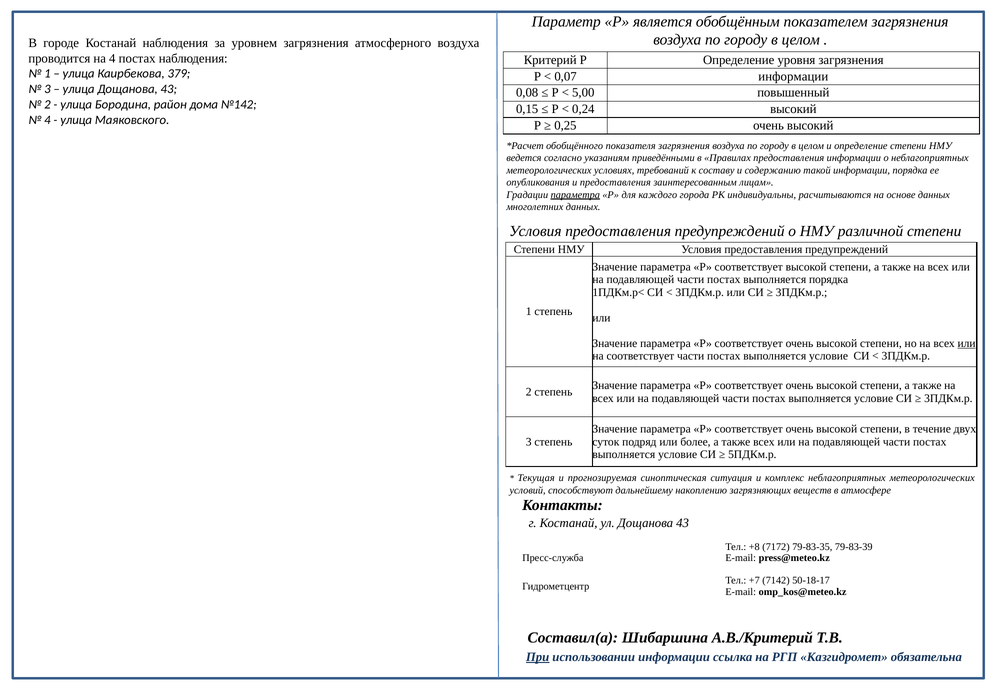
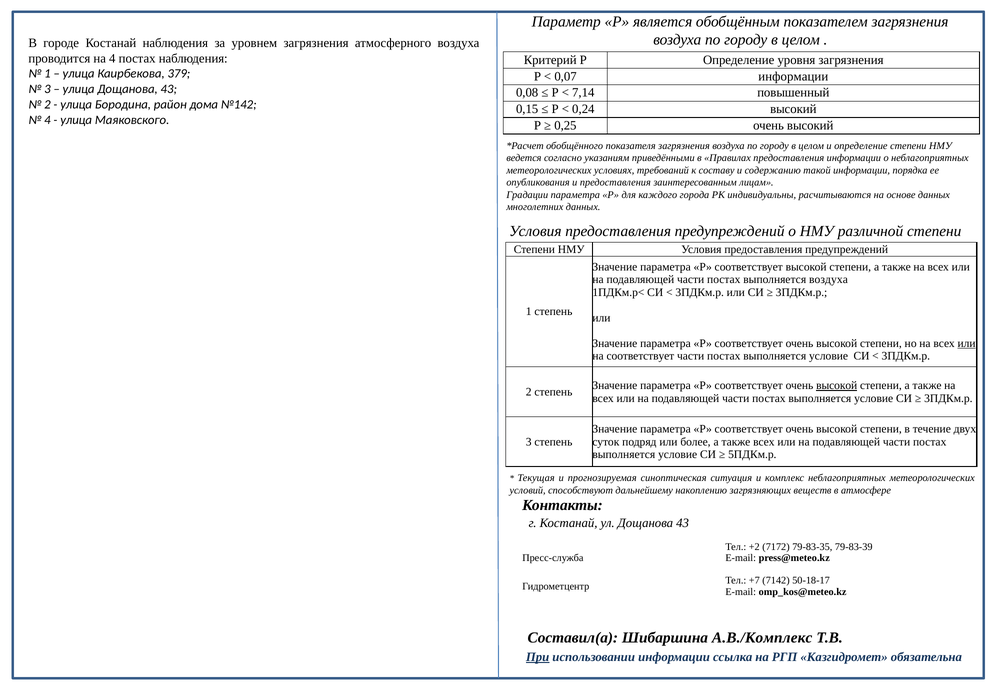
5,00: 5,00 -> 7,14 (583, 93)
параметра underline: present -> none (575, 195)
выполняется порядка: порядка -> воздуха (828, 280)
высокой underline: none -> present (837, 386)
+8: +8 -> +2 (754, 547)
А.В./Критерий: А.В./Критерий -> А.В./Комплекс (762, 638)
